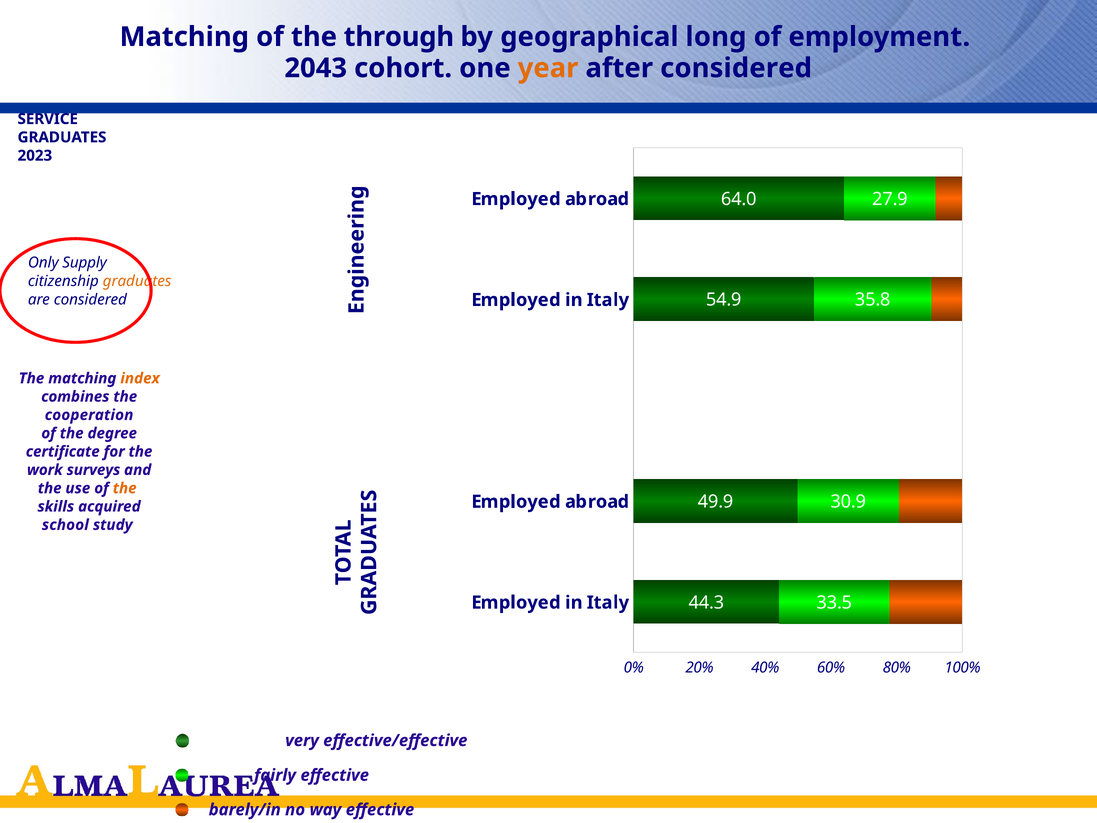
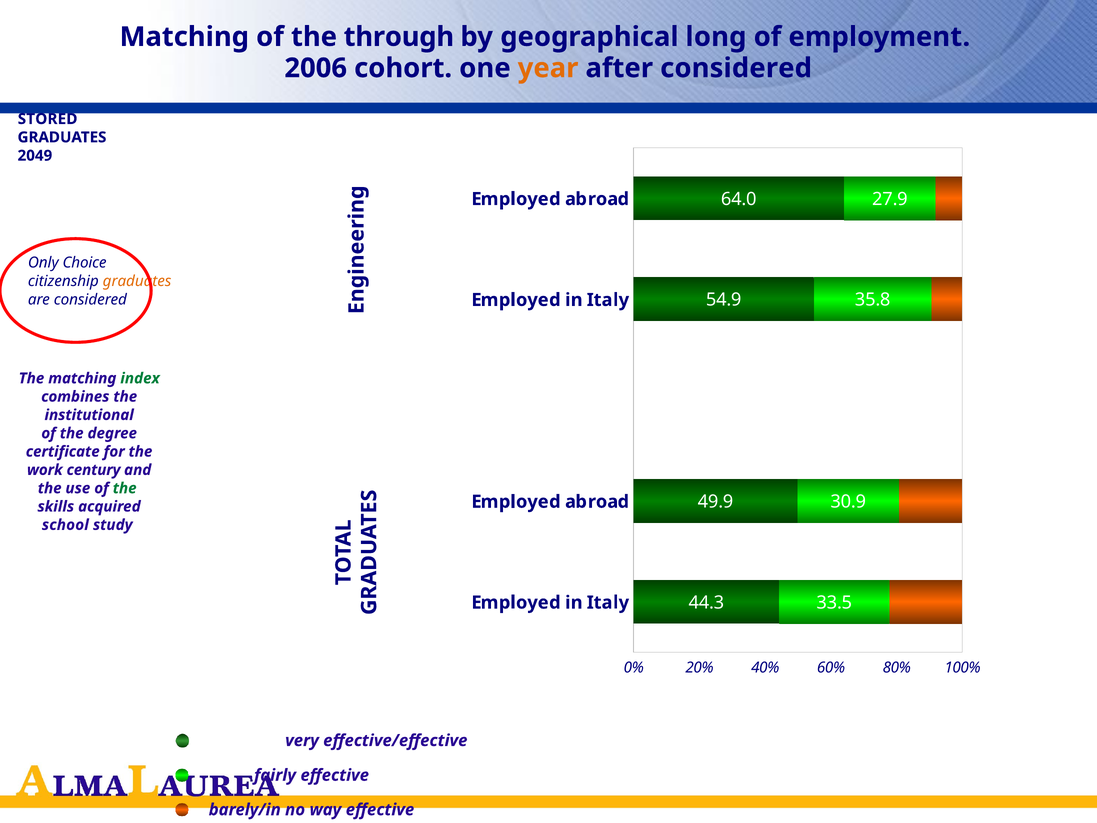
2043: 2043 -> 2006 (316, 68)
SERVICE: SERVICE -> STORED (48, 119)
2023: 2023 -> 2049 (35, 156)
Supply: Supply -> Choice (85, 263)
index colour: orange -> green (140, 378)
cooperation: cooperation -> institutional (89, 415)
surveys: surveys -> century (93, 470)
the colour: orange -> green (125, 488)
